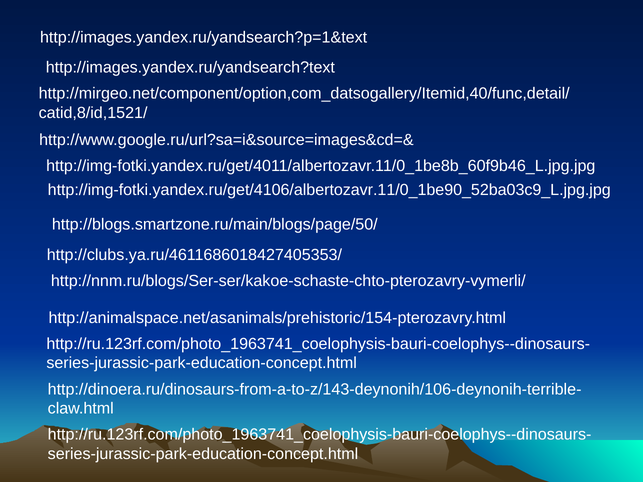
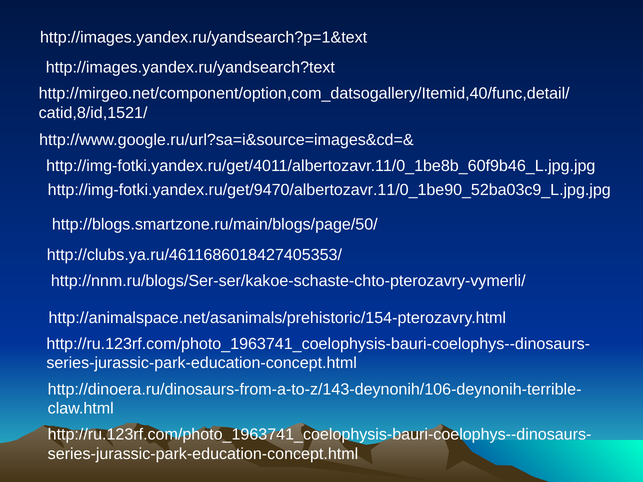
http://img-fotki.yandex.ru/get/4106/albertozavr.11/0_1be90_52ba03c9_L.jpg.jpg: http://img-fotki.yandex.ru/get/4106/albertozavr.11/0_1be90_52ba03c9_L.jpg.jpg -> http://img-fotki.yandex.ru/get/9470/albertozavr.11/0_1be90_52ba03c9_L.jpg.jpg (329, 190)
